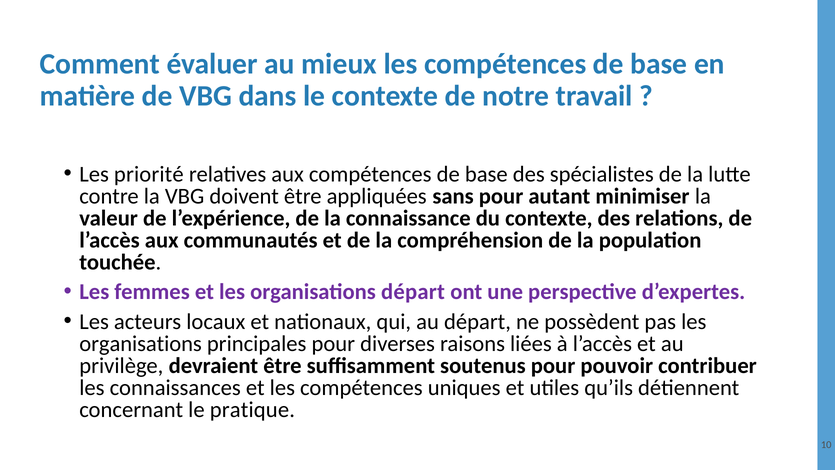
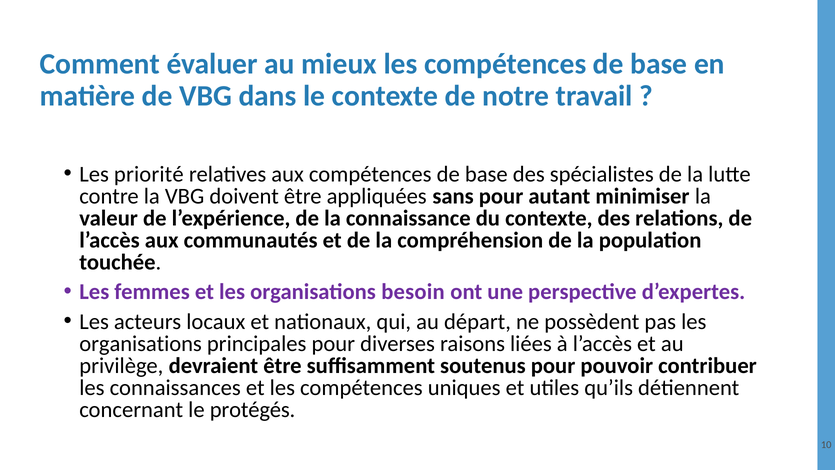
organisations départ: départ -> besoin (413, 292)
pratique: pratique -> protégés (253, 409)
